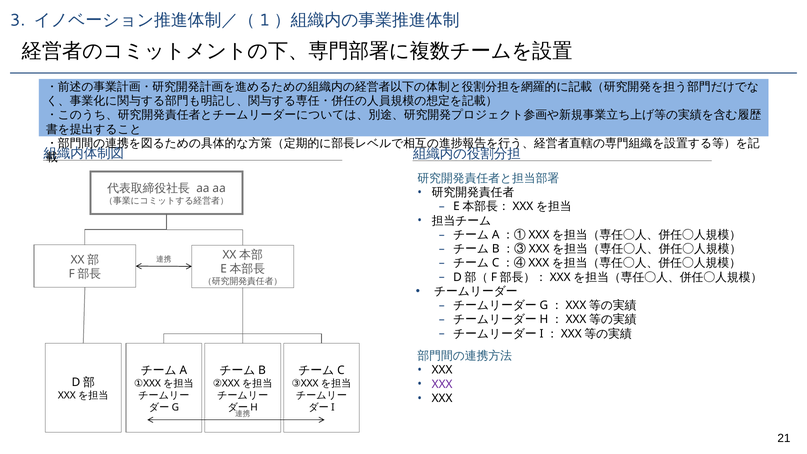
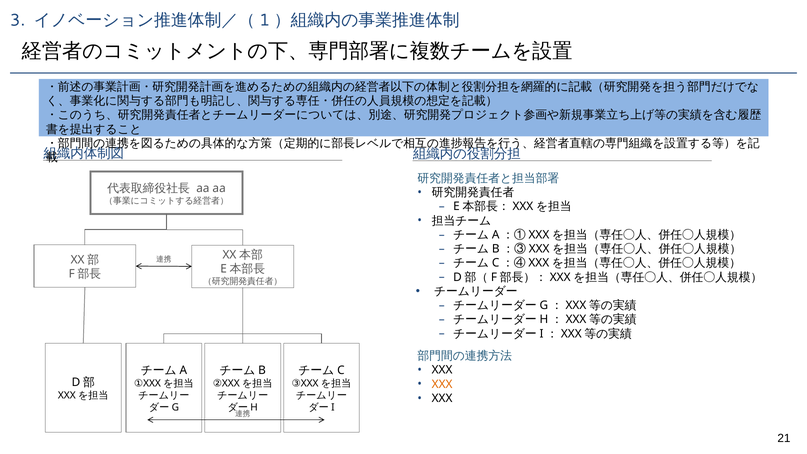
XXX colour: purple -> orange (442, 384)
